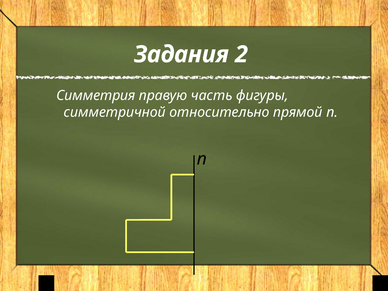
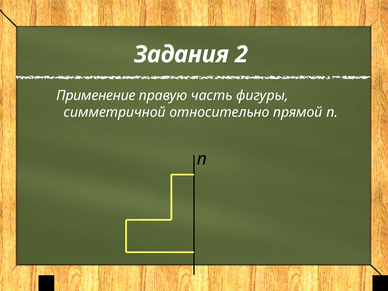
Симметрия: Симметрия -> Применение (96, 95)
